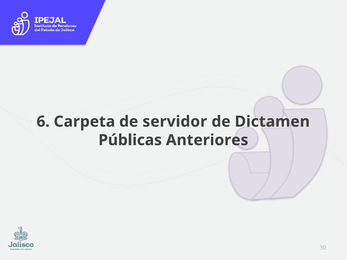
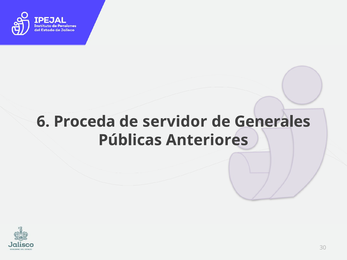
Carpeta: Carpeta -> Proceda (84, 122)
Dictamen: Dictamen -> Generales (272, 122)
